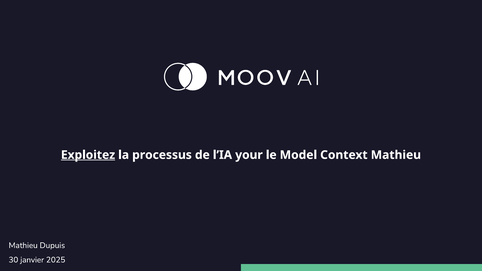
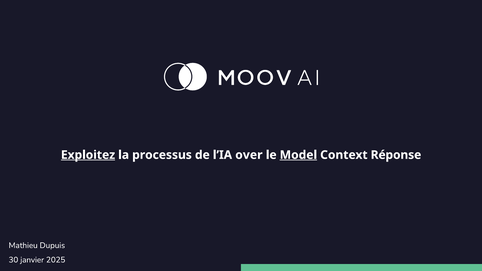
your: your -> over (249, 155)
Model underline: none -> present (298, 155)
Context Mathieu: Mathieu -> Réponse (396, 155)
